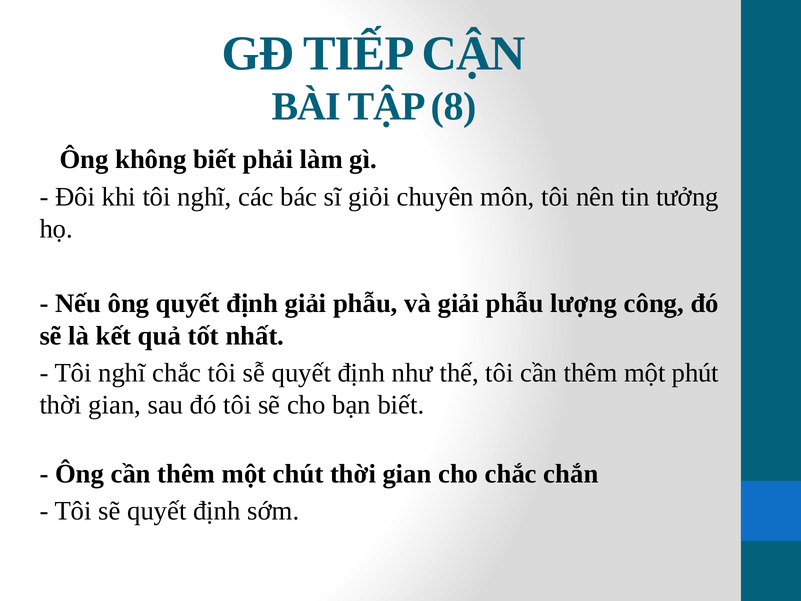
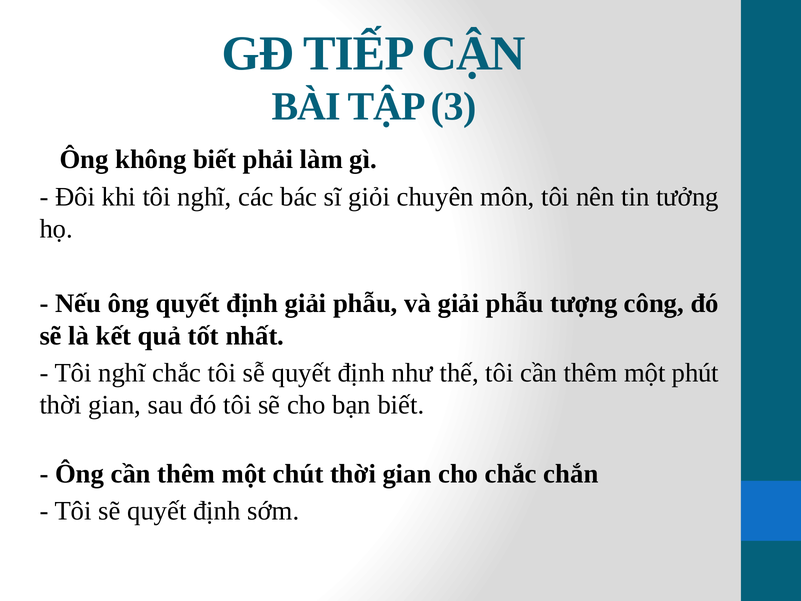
8: 8 -> 3 (454, 106)
lượng: lượng -> tượng (584, 304)
